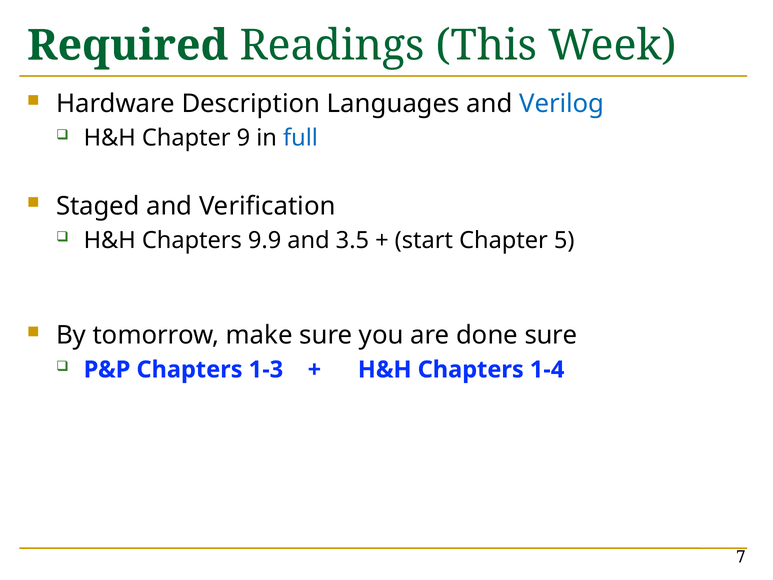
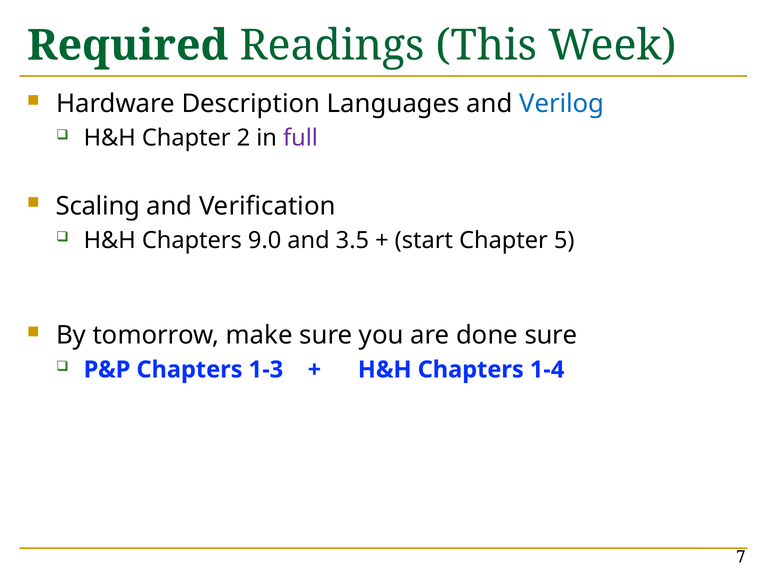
9: 9 -> 2 (244, 138)
full colour: blue -> purple (300, 138)
Staged: Staged -> Scaling (98, 206)
9.9: 9.9 -> 9.0 (265, 240)
